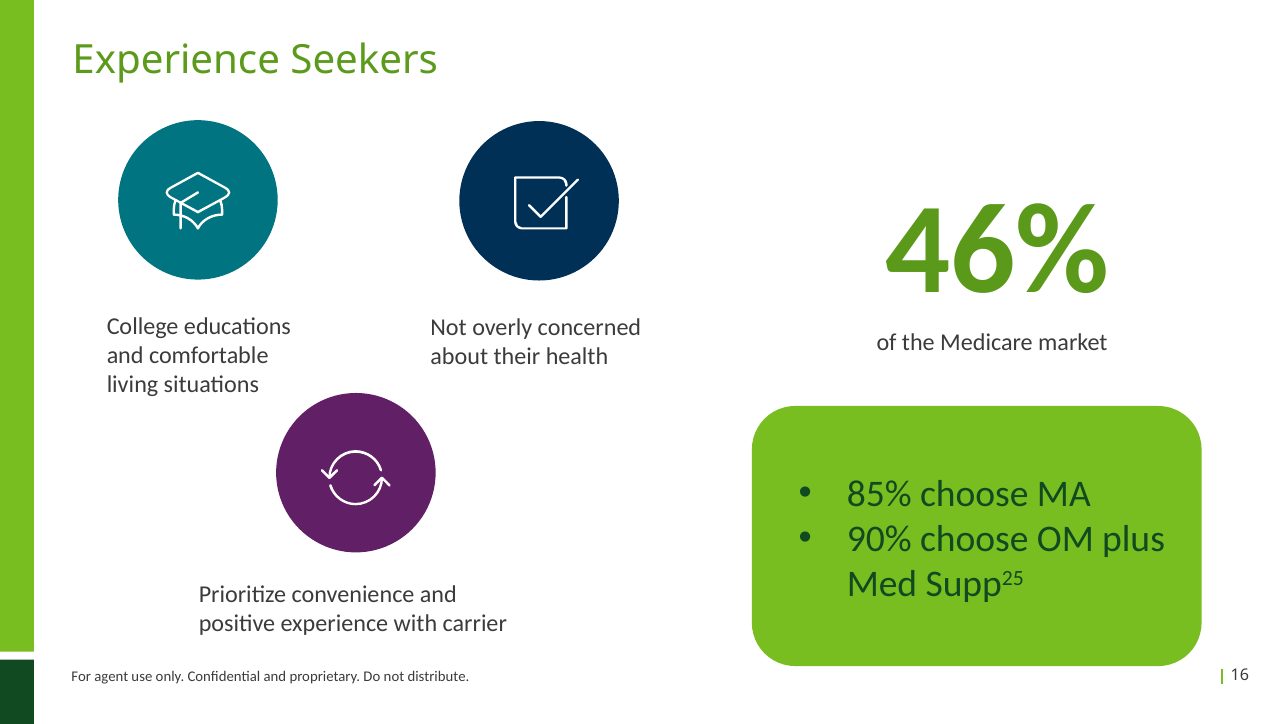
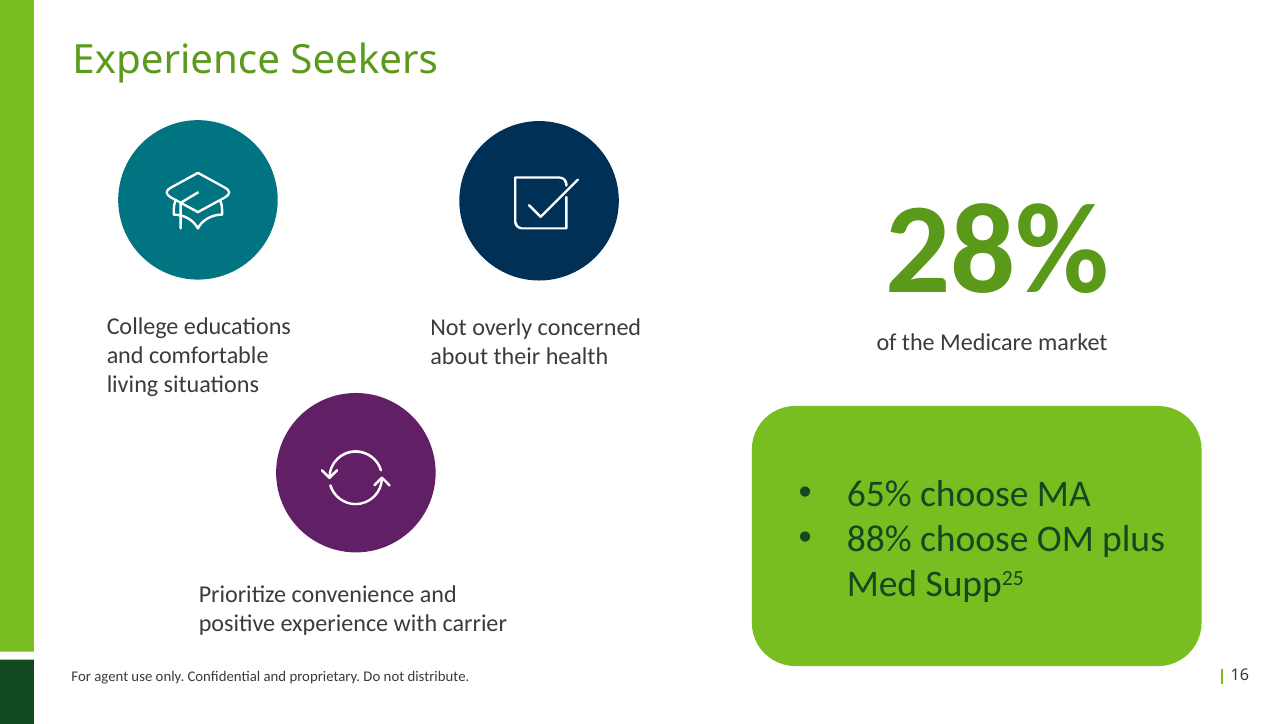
46%: 46% -> 28% (998, 250)
85%: 85% -> 65% (879, 494)
90%: 90% -> 88% (879, 540)
